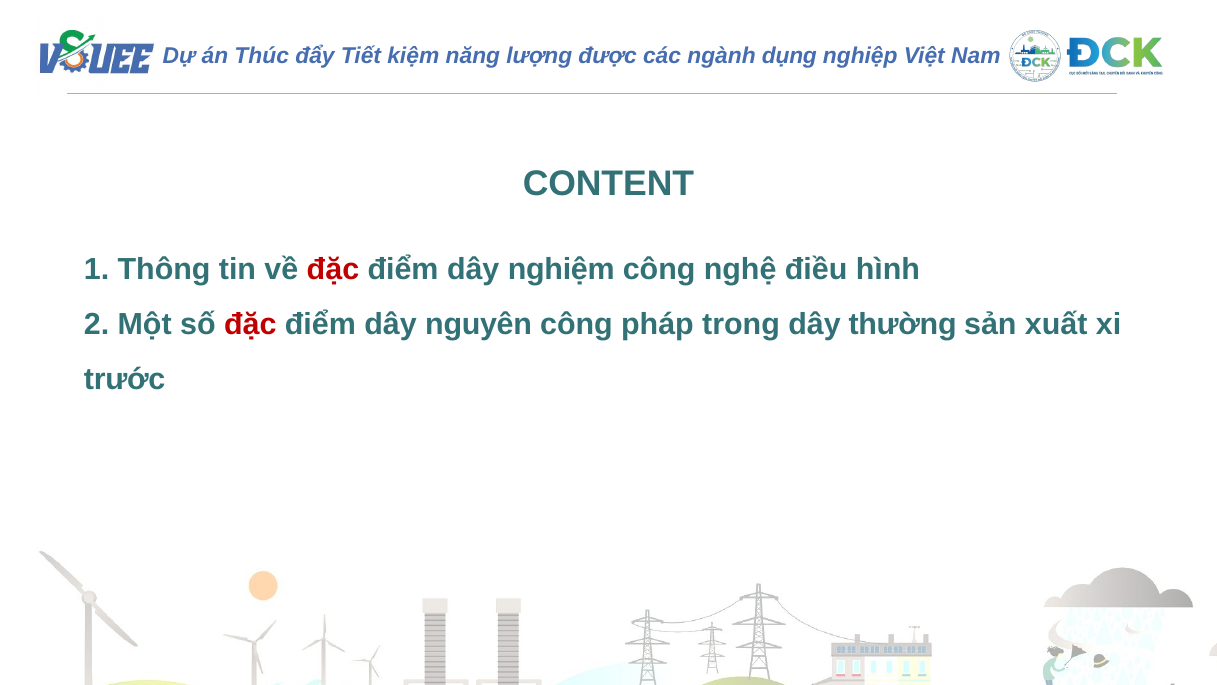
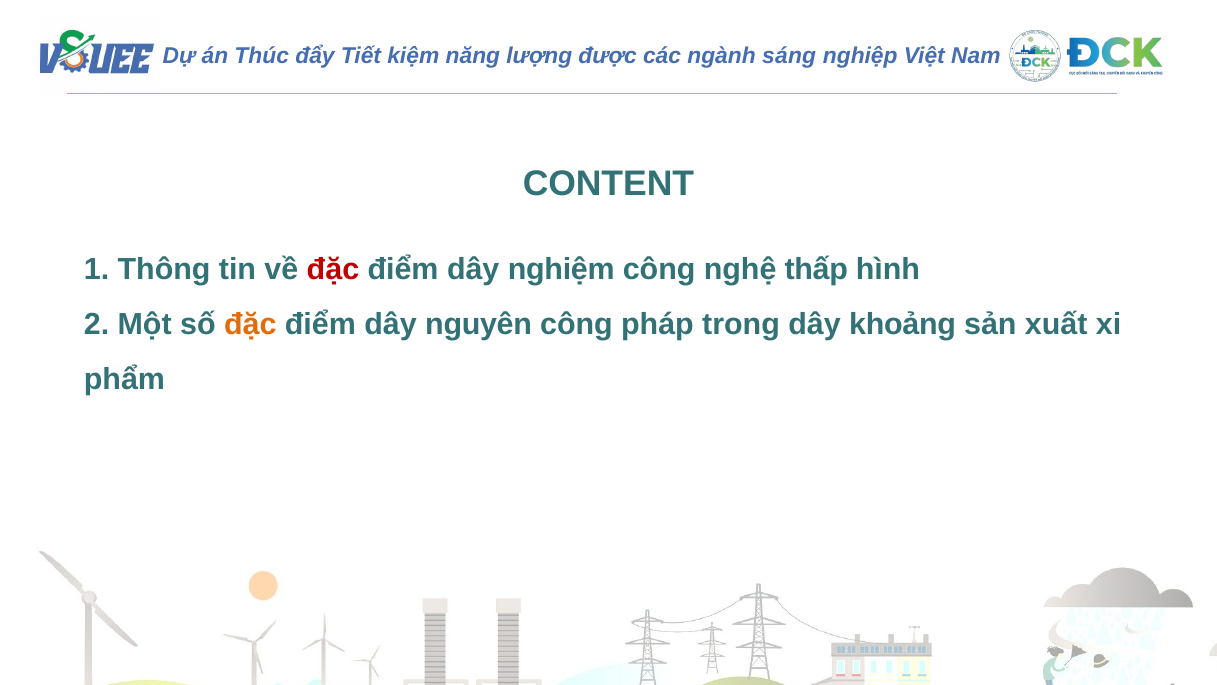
dụng: dụng -> sáng (789, 56)
điều: điều -> thấp (816, 269)
đặc colour: red -> orange (250, 324)
thường: thường -> khoảng (903, 324)
trước: trước -> phẩm (124, 379)
